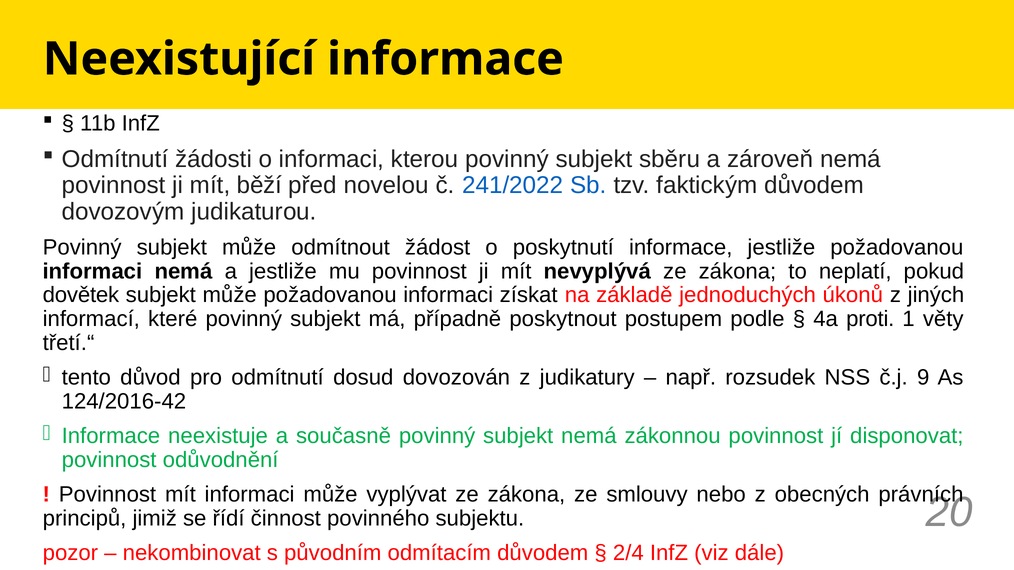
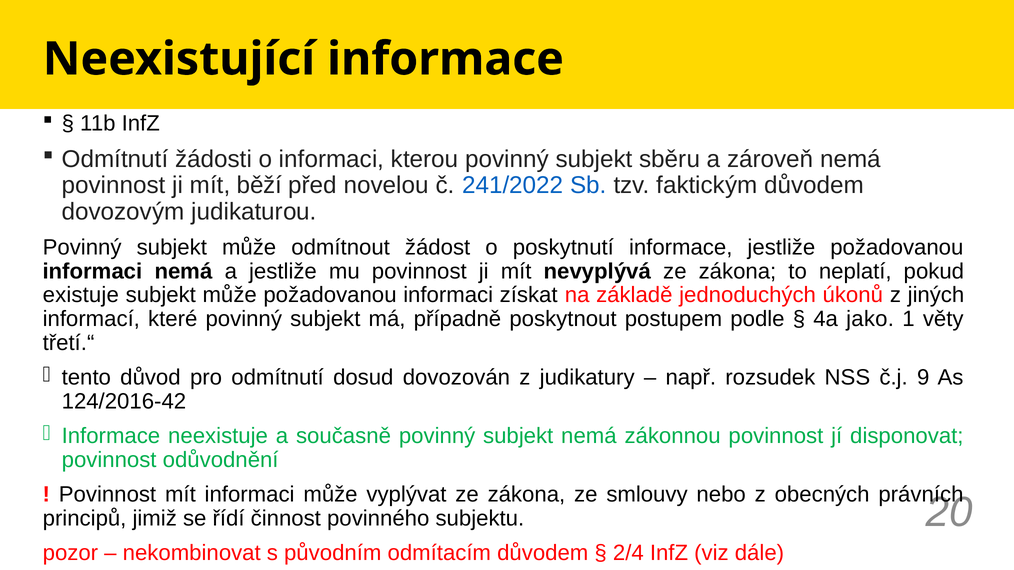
dovětek: dovětek -> existuje (81, 295)
proti: proti -> jako (870, 319)
